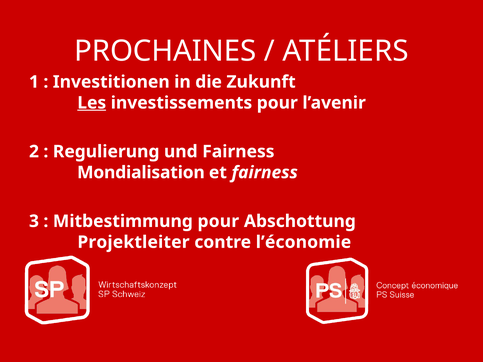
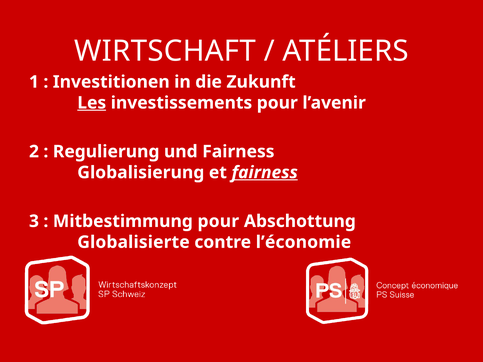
PROCHAINES: PROCHAINES -> WIRTSCHAFT (165, 51)
Mondialisation: Mondialisation -> Globalisierung (141, 173)
fairness underline: none -> present (265, 173)
Projektleiter: Projektleiter -> Globalisierte (133, 242)
